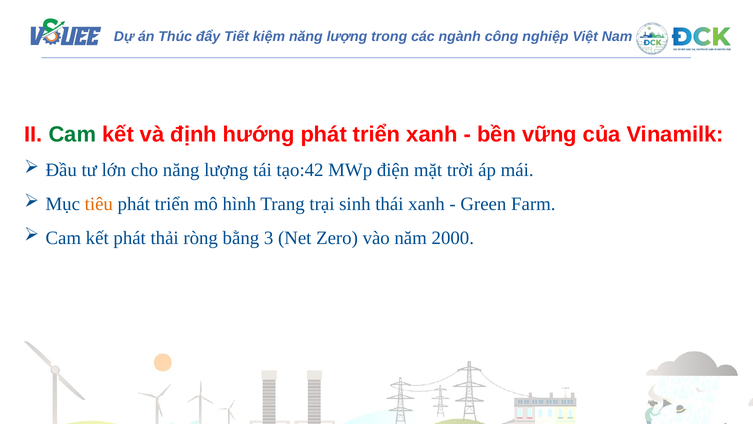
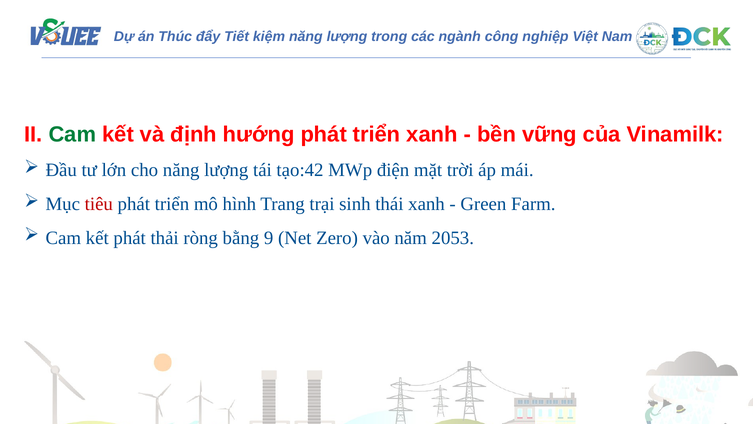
tiêu colour: orange -> red (99, 204)
3: 3 -> 9 (269, 238)
2000: 2000 -> 2053 (453, 238)
